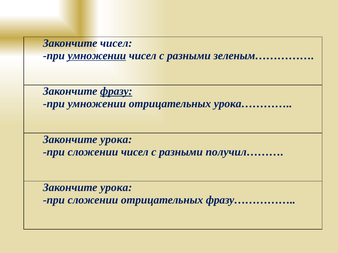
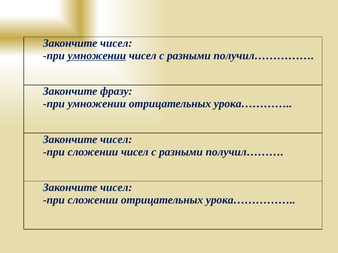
зеленым……………: зеленым…………… -> получил…………… (264, 56)
фразу underline: present -> none (116, 91)
урока: урока -> чисел (116, 140)
урока: урока -> чисел (116, 188)
фразу……………: фразу…………… -> урока…………… (251, 200)
